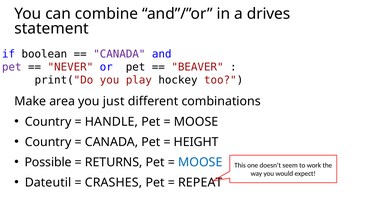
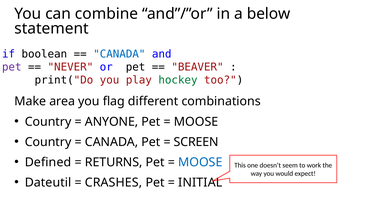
drives: drives -> below (269, 14)
CANADA colour: purple -> blue (119, 54)
hockey colour: black -> green (178, 80)
just: just -> flag (114, 102)
HANDLE: HANDLE -> ANYONE (112, 122)
HEIGHT: HEIGHT -> SCREEN (196, 142)
Possible: Possible -> Defined (48, 162)
REPEAT: REPEAT -> INITIAL (200, 183)
